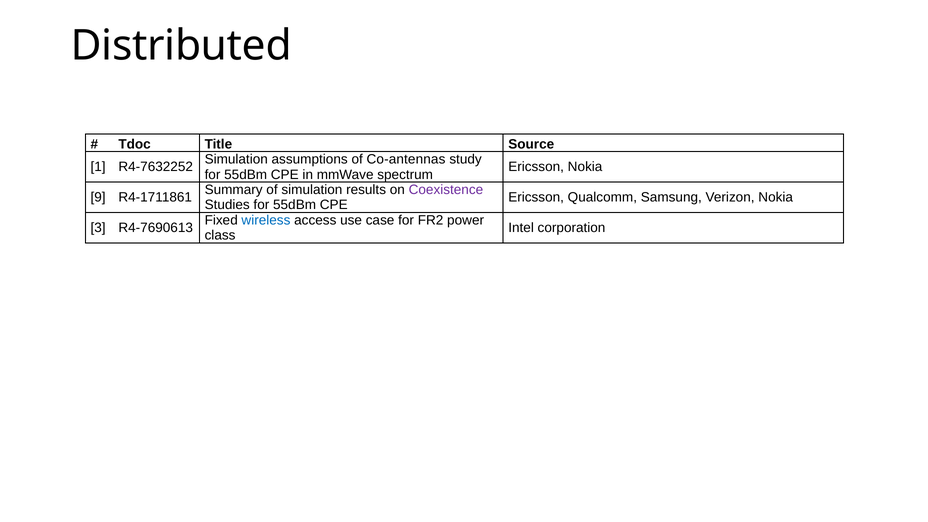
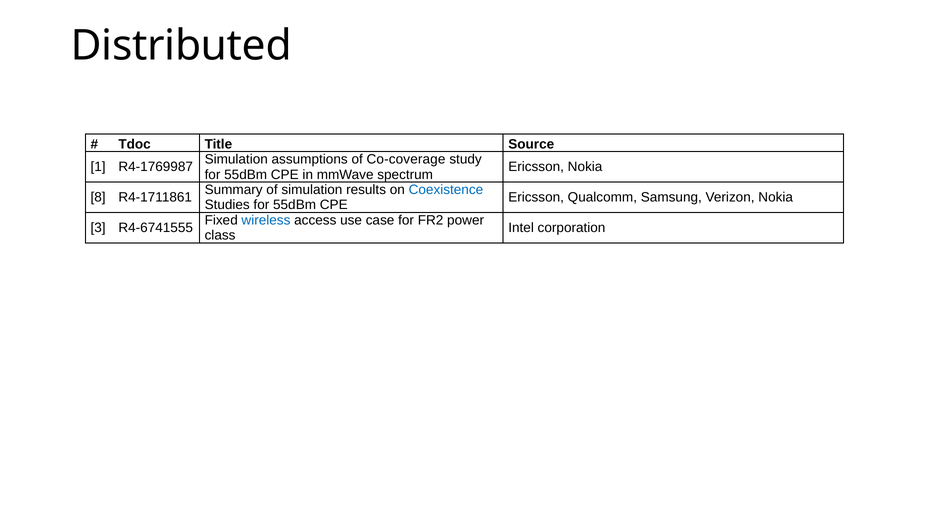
Co-antennas: Co-antennas -> Co-coverage (406, 159)
R4-7632252: R4-7632252 -> R4-1769987 (156, 167)
Coexistence colour: purple -> blue (446, 190)
9: 9 -> 8 (98, 197)
R4-7690613: R4-7690613 -> R4-6741555 (156, 228)
